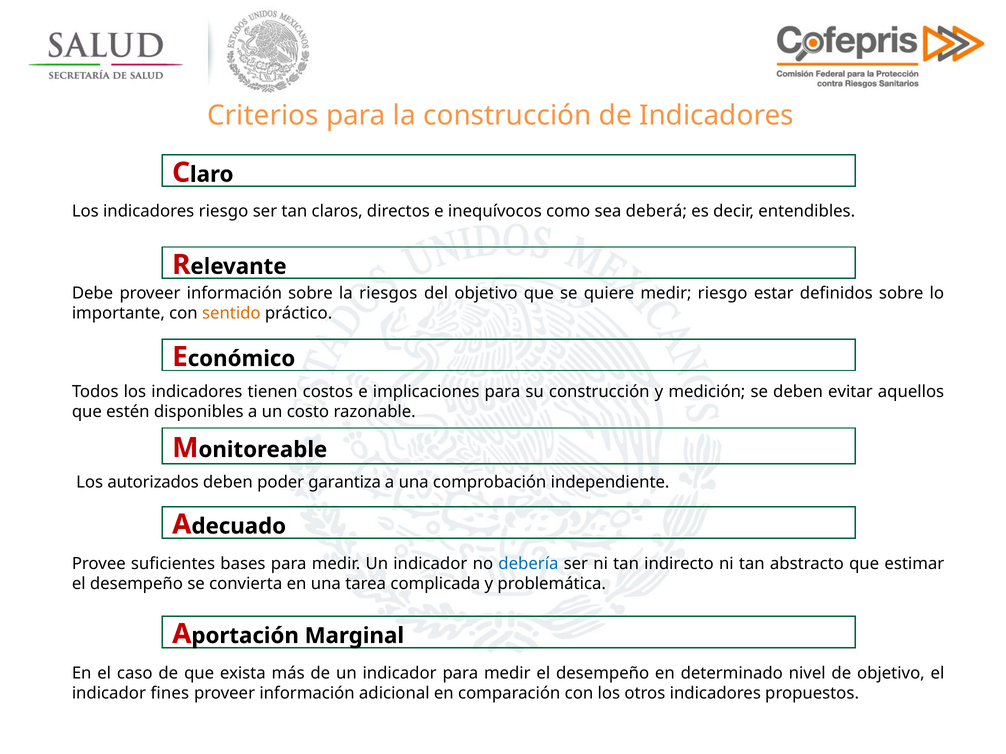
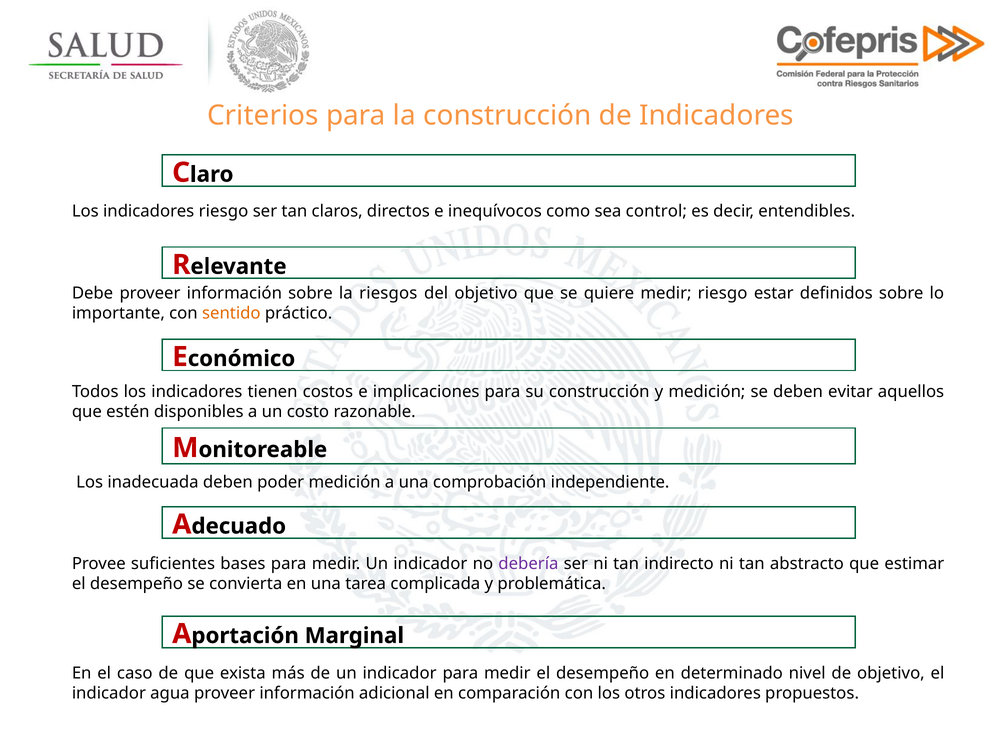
deberá: deberá -> control (656, 211)
autorizados: autorizados -> inadecuada (153, 483)
poder garantiza: garantiza -> medición (345, 483)
debería colour: blue -> purple (528, 564)
fines: fines -> agua (170, 694)
